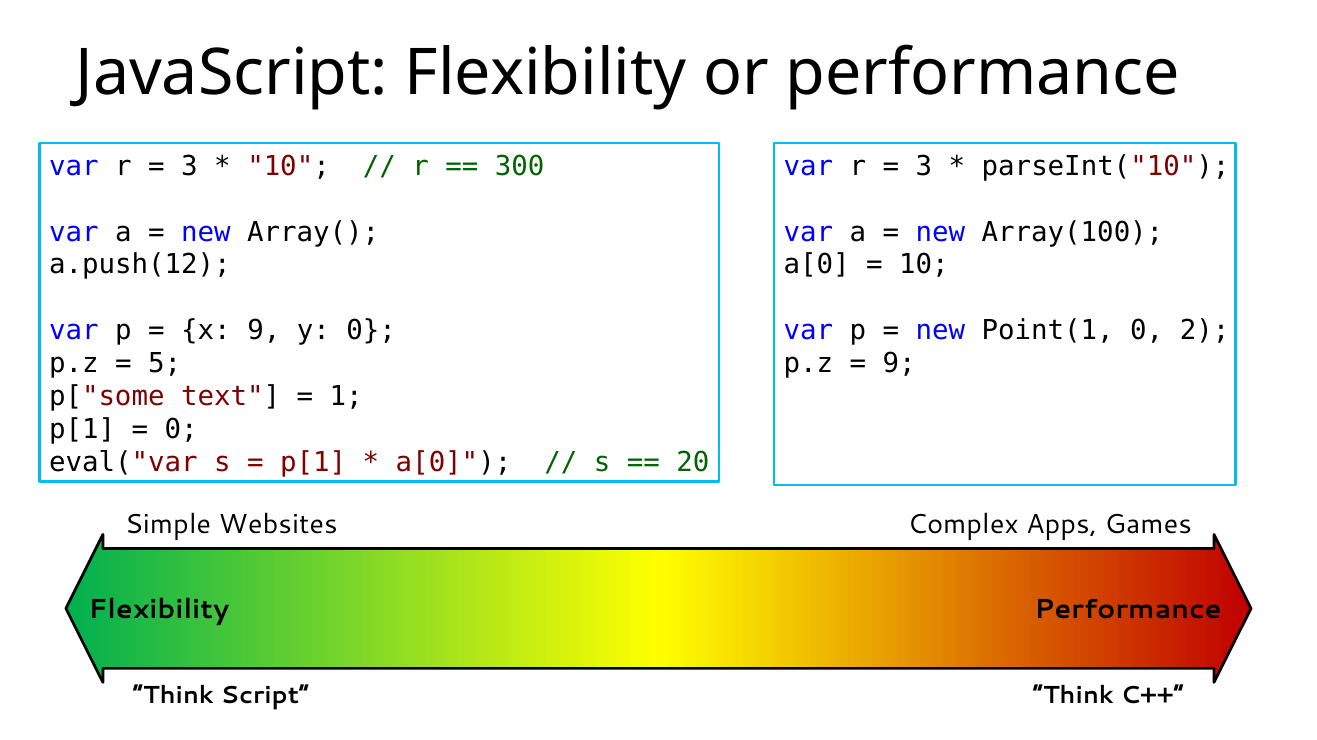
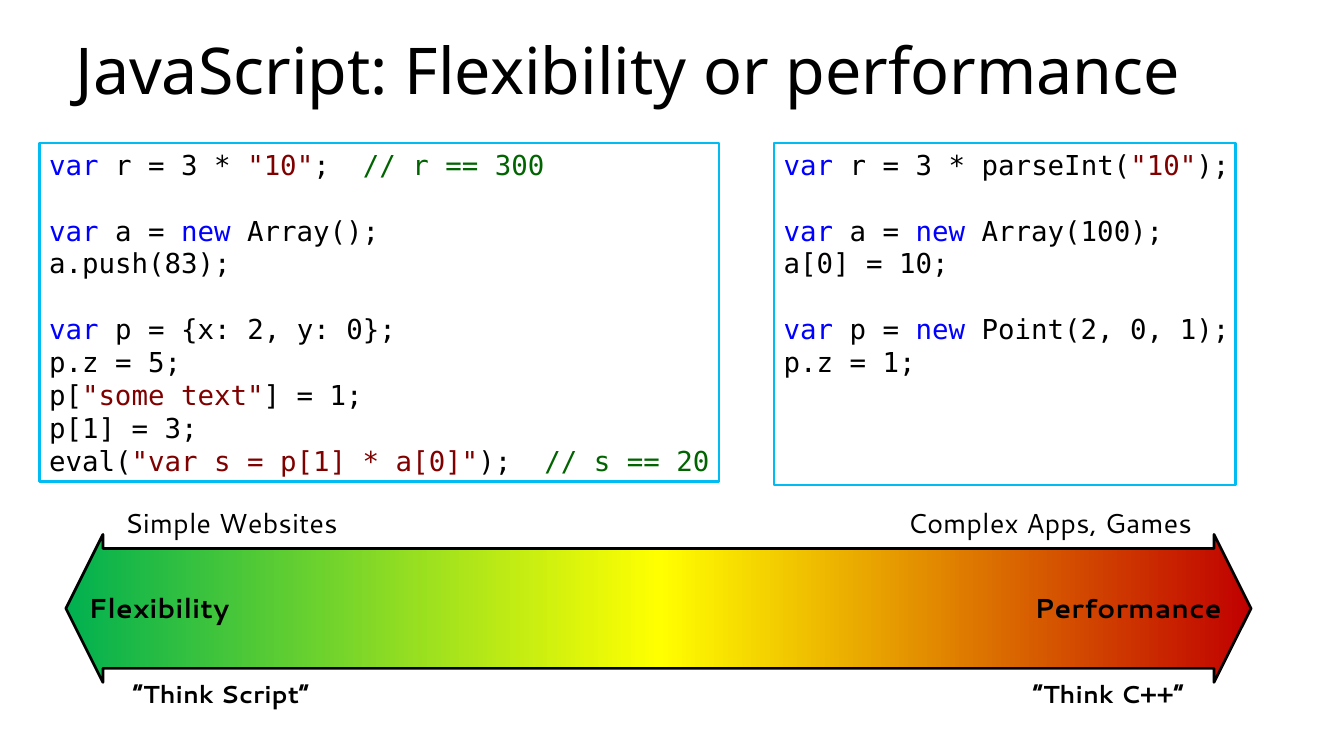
a.push(12: a.push(12 -> a.push(83 (140, 265)
x 9: 9 -> 2 (264, 331)
Point(1: Point(1 -> Point(2 (1048, 331)
0 2: 2 -> 1 (1205, 331)
9: 9 -> 1 (899, 364)
0: 0 -> 3 (181, 430)
